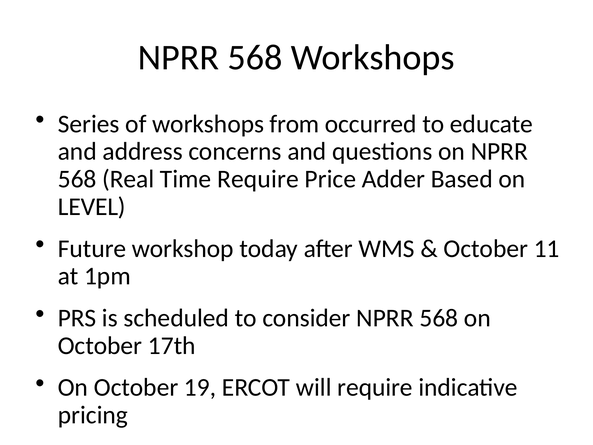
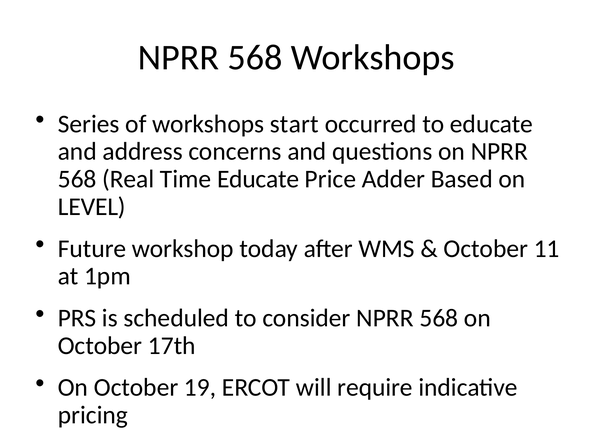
from: from -> start (294, 124)
Time Require: Require -> Educate (258, 179)
